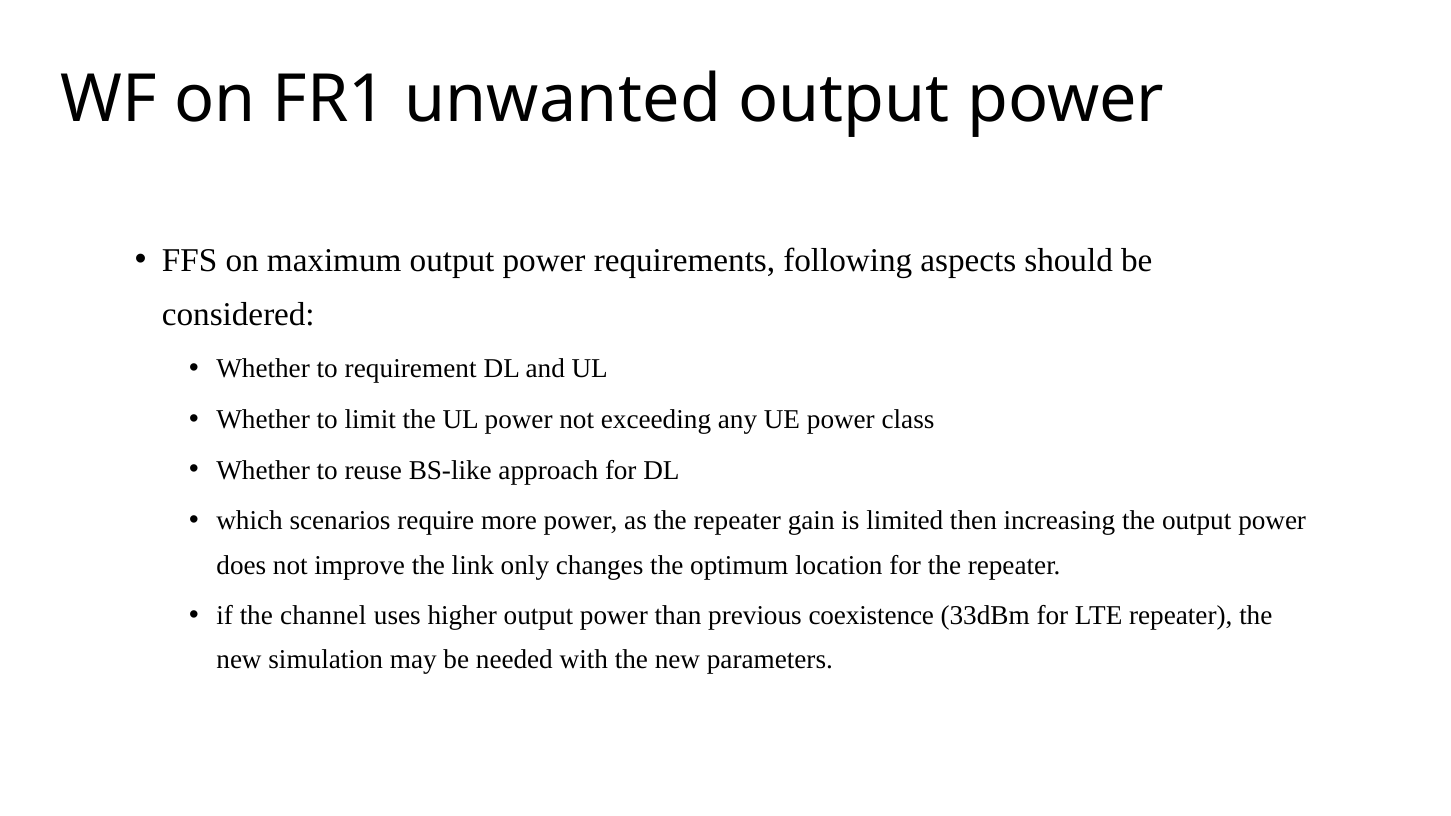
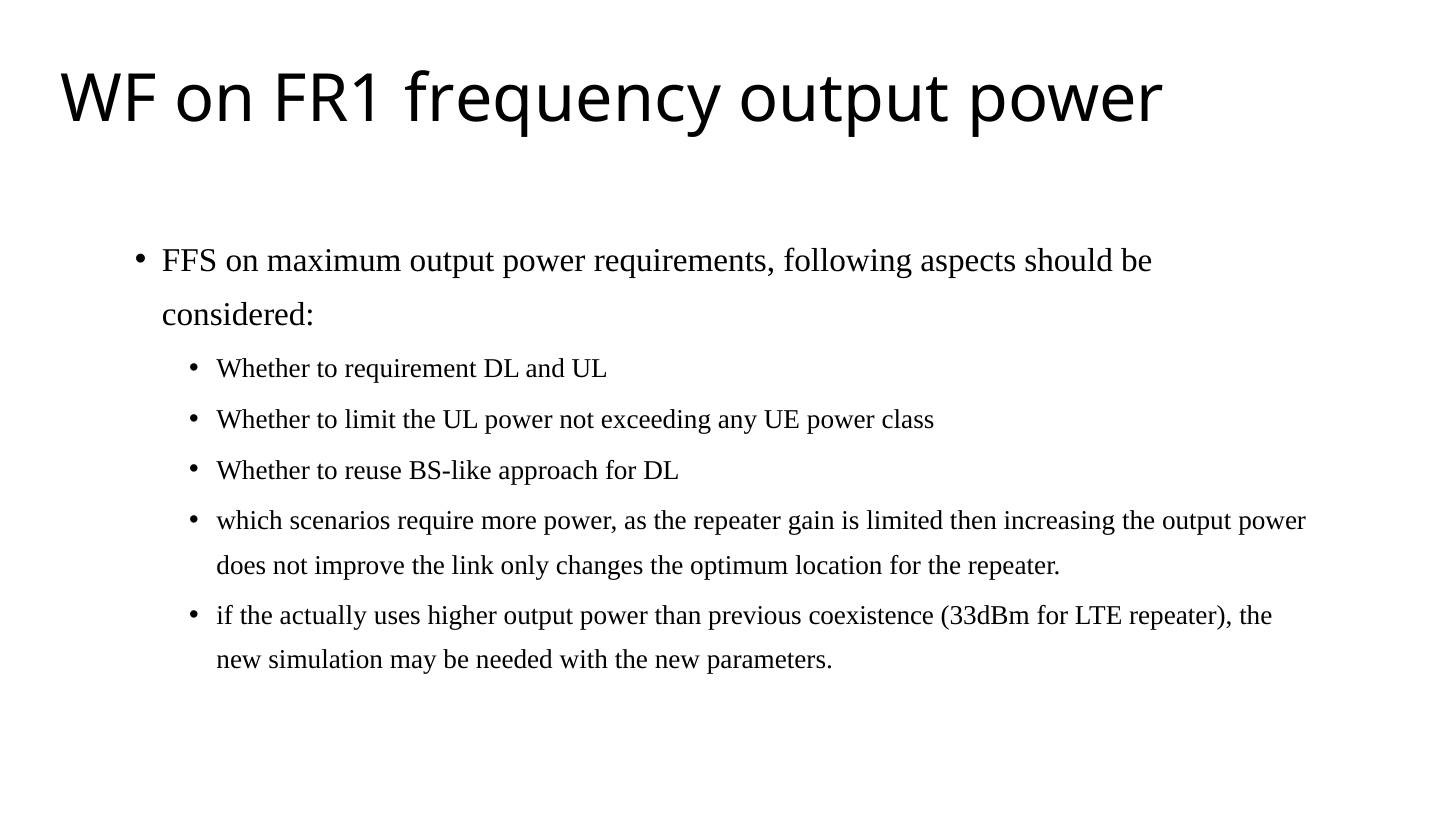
unwanted: unwanted -> frequency (563, 99)
channel: channel -> actually (323, 616)
